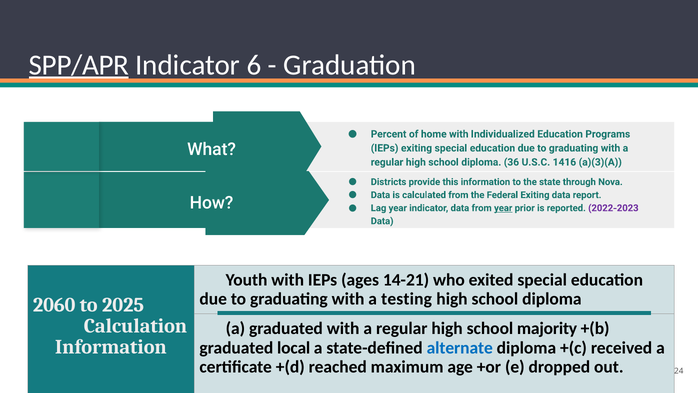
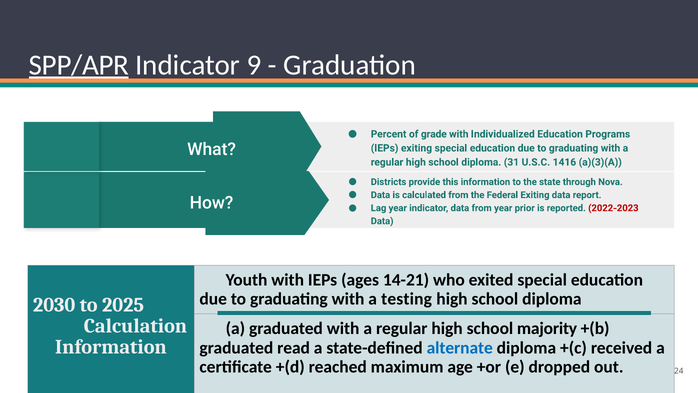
6: 6 -> 9 (254, 65)
home: home -> grade (434, 134)
36: 36 -> 31 (511, 162)
year underline: present -> none (503, 208)
2022-2023 colour: purple -> red (613, 208)
2060: 2060 -> 2030 (54, 304)
local: local -> read (294, 347)
